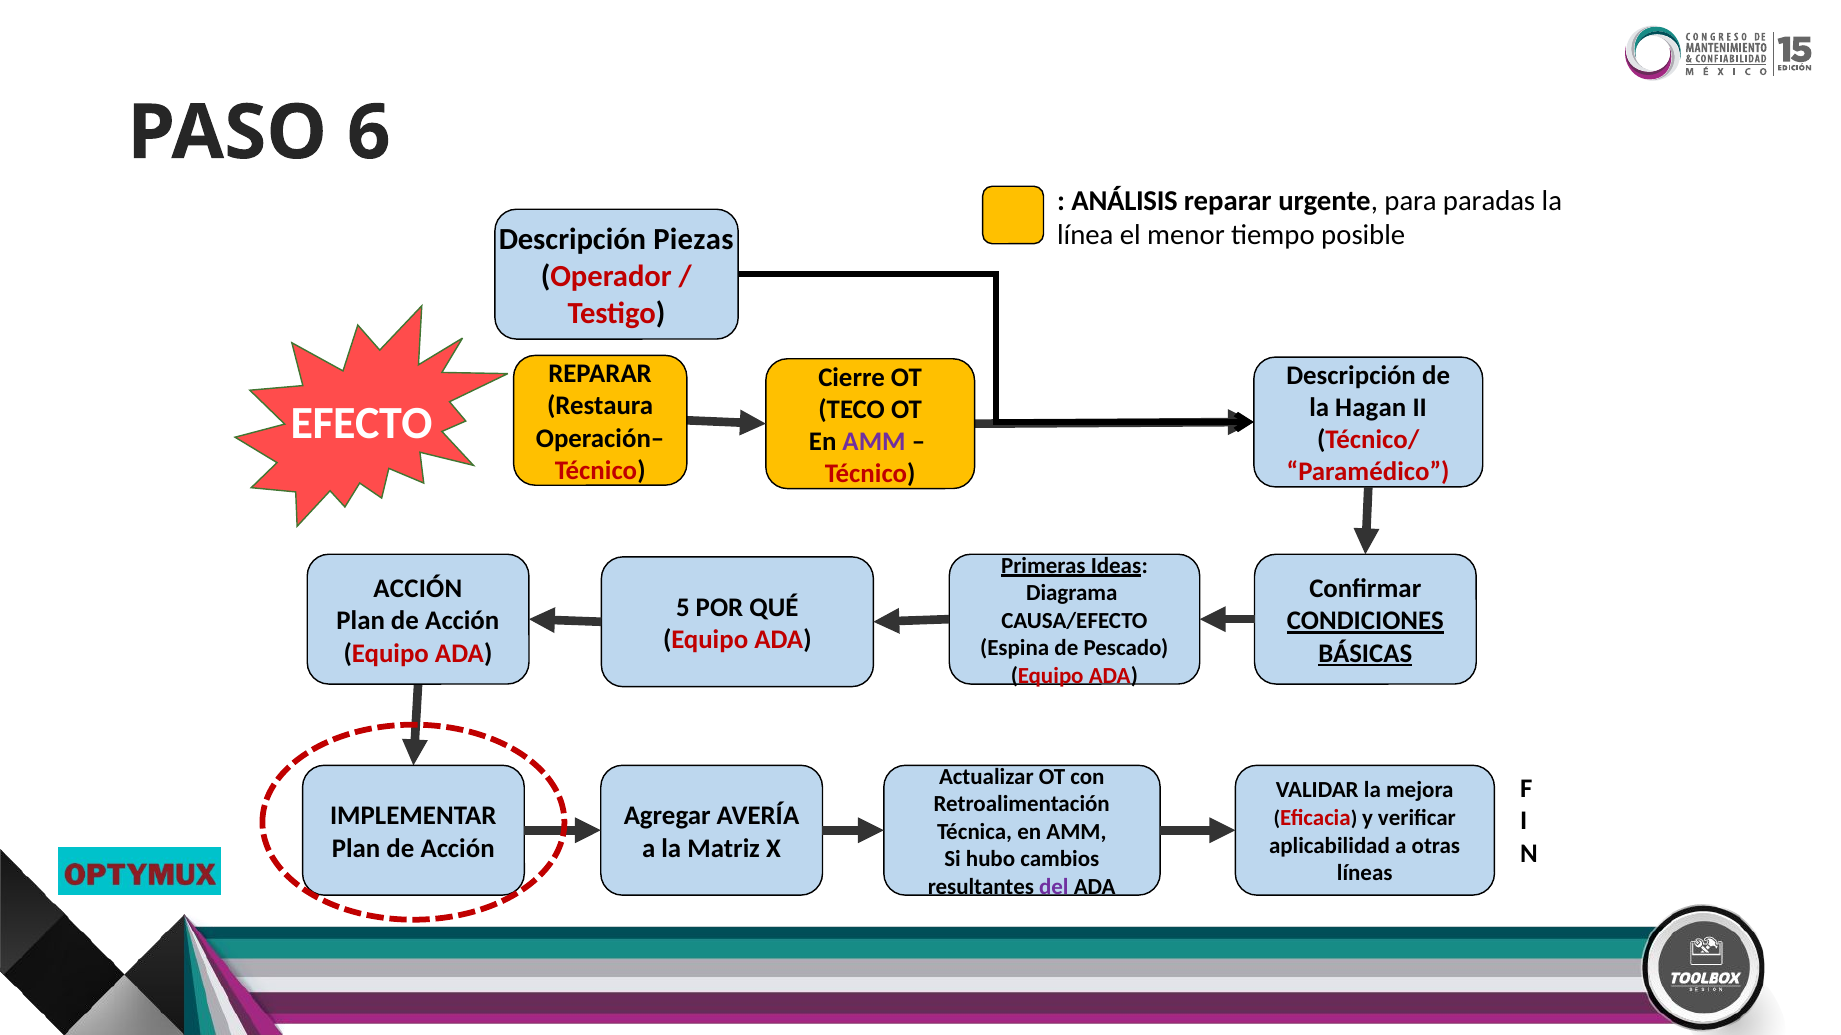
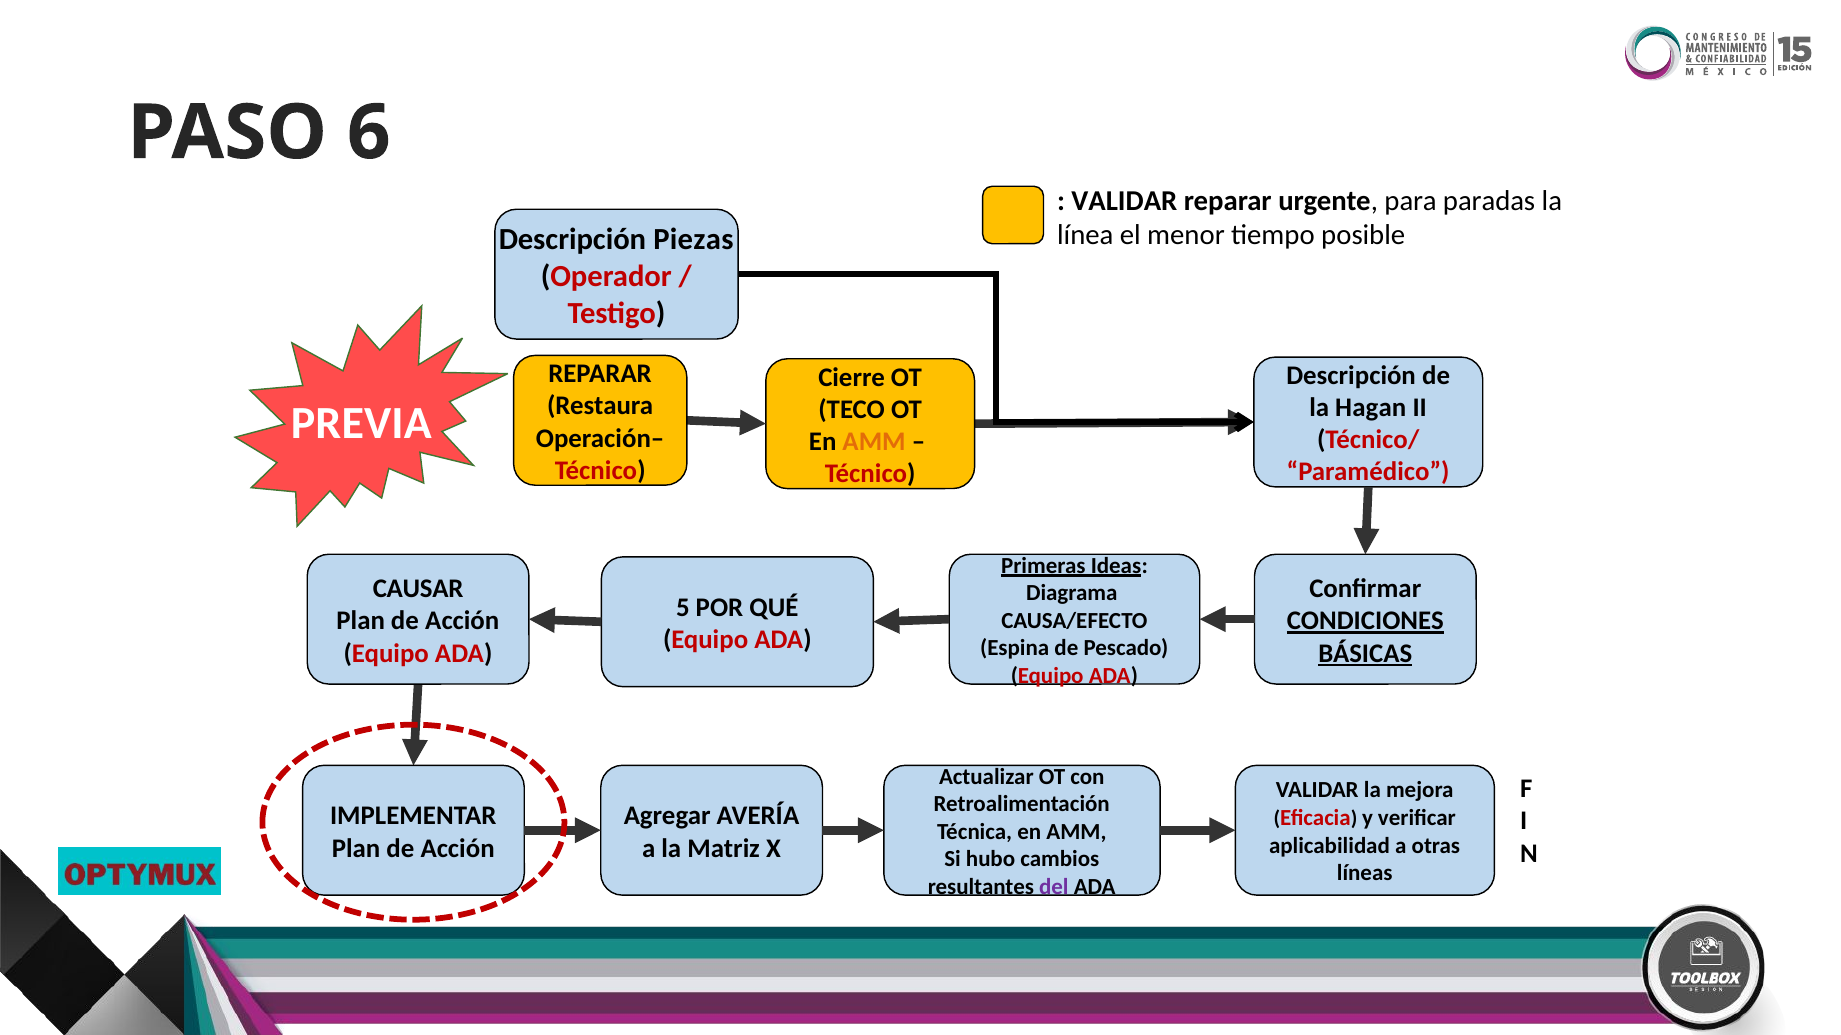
ANÁLISIS: ANÁLISIS -> VALIDAR (1124, 201)
EFECTO: EFECTO -> PREVIA (361, 423)
AMM colour: purple -> orange (874, 442)
ACCIÓN: ACCIÓN -> CAUSAR (418, 589)
